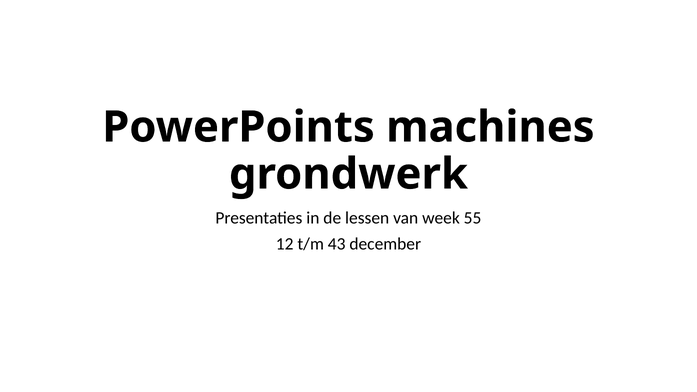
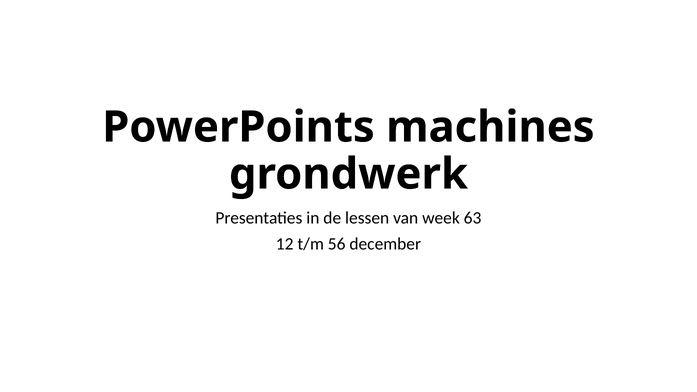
55: 55 -> 63 (473, 218)
43: 43 -> 56 (337, 244)
